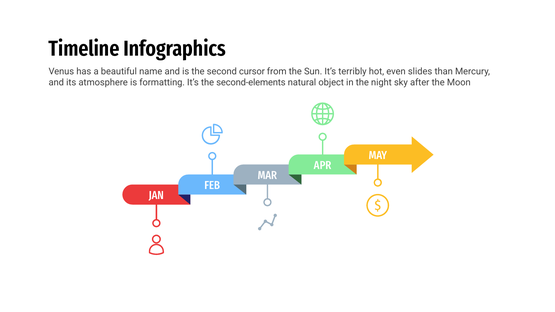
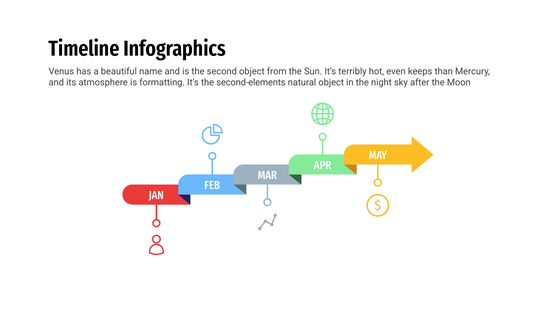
second cursor: cursor -> object (252, 71)
slides: slides -> keeps (420, 71)
